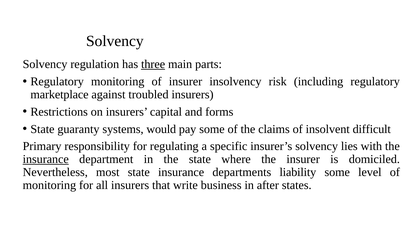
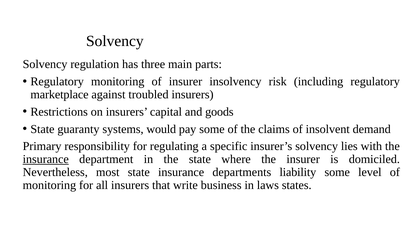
three underline: present -> none (153, 64)
forms: forms -> goods (219, 112)
difficult: difficult -> demand (372, 129)
after: after -> laws (268, 185)
